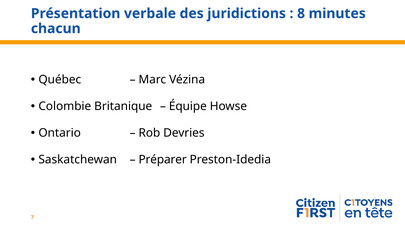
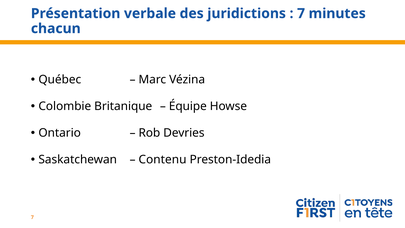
8: 8 -> 7 (301, 13)
Préparer: Préparer -> Contenu (163, 160)
